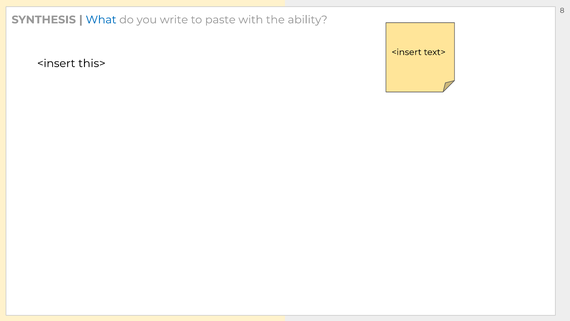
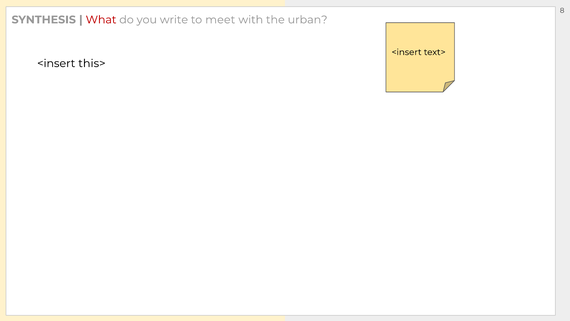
What colour: blue -> red (101, 20)
paste: paste -> meet (220, 20)
with the ability: ability -> urban (308, 20)
